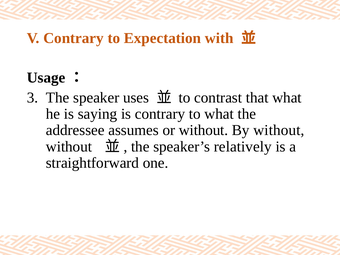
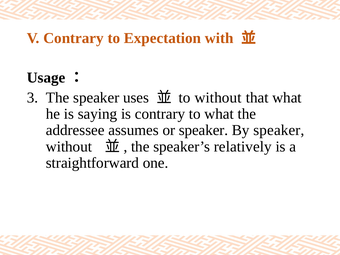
to contrast: contrast -> without (218, 98)
or without: without -> speaker (204, 130)
By without: without -> speaker (279, 130)
